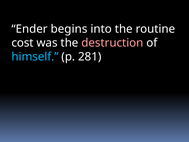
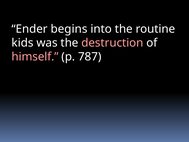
cost: cost -> kids (22, 43)
himself colour: light blue -> pink (35, 57)
281: 281 -> 787 (90, 57)
